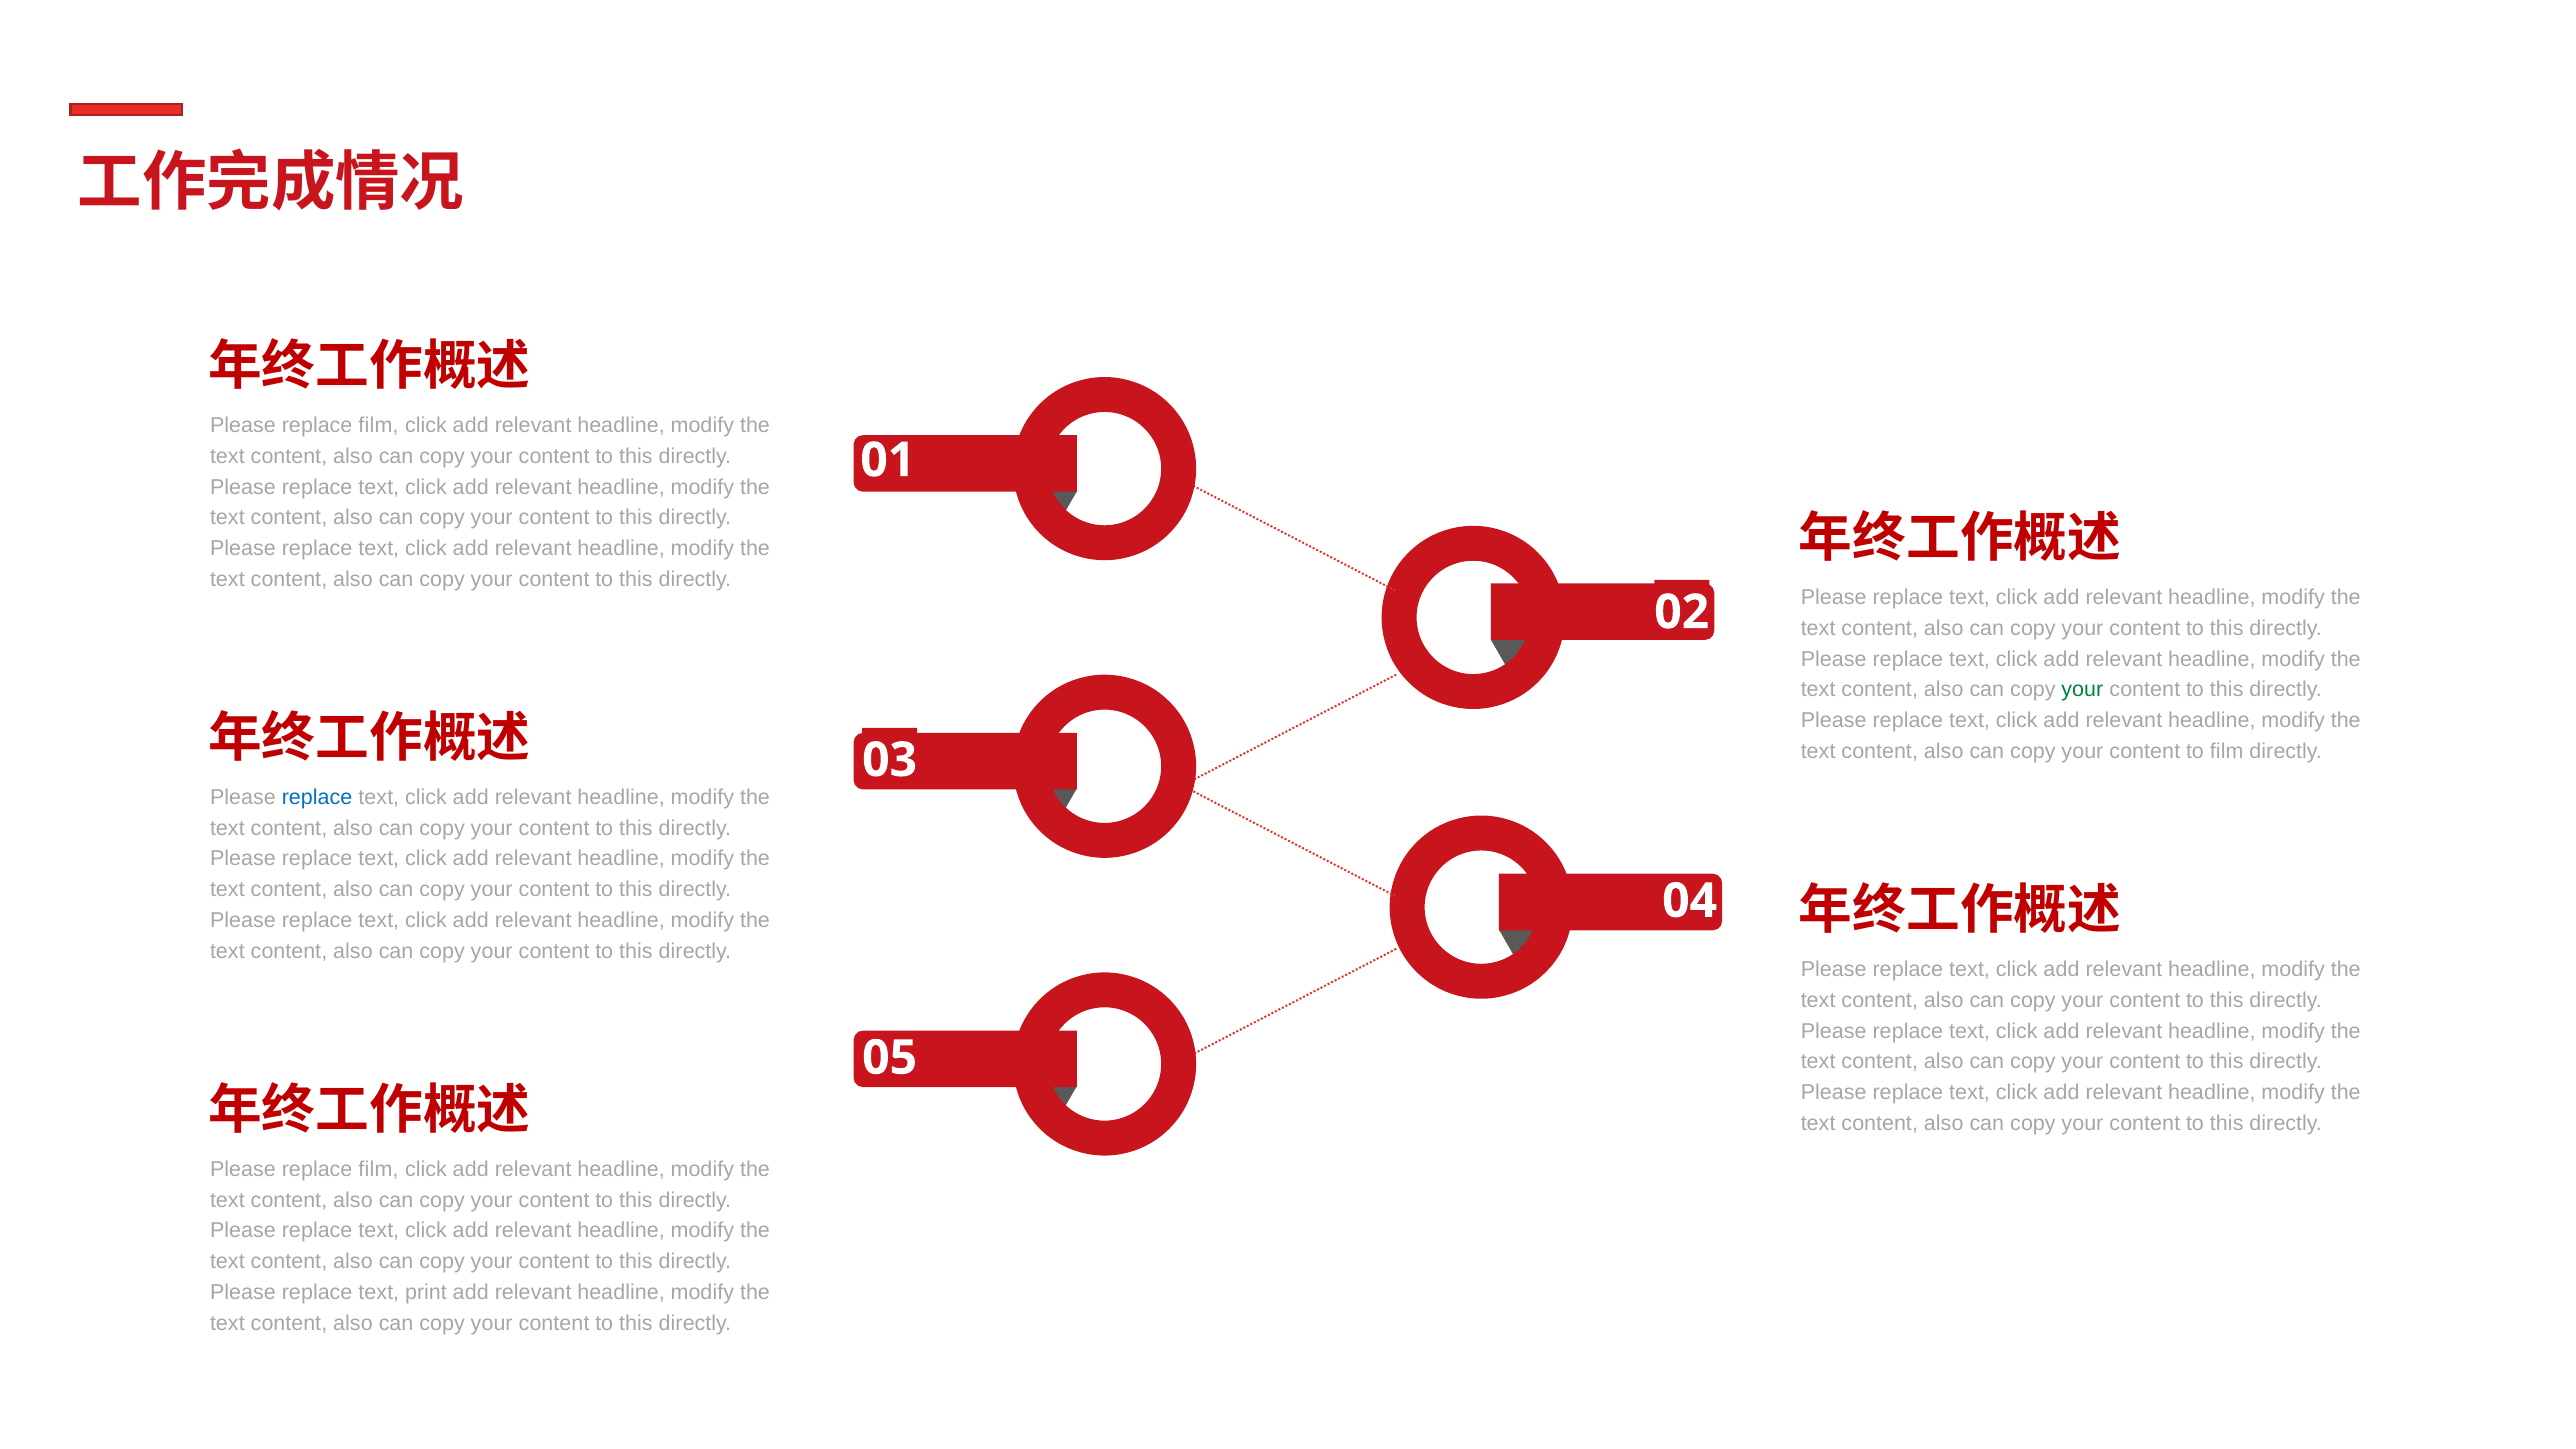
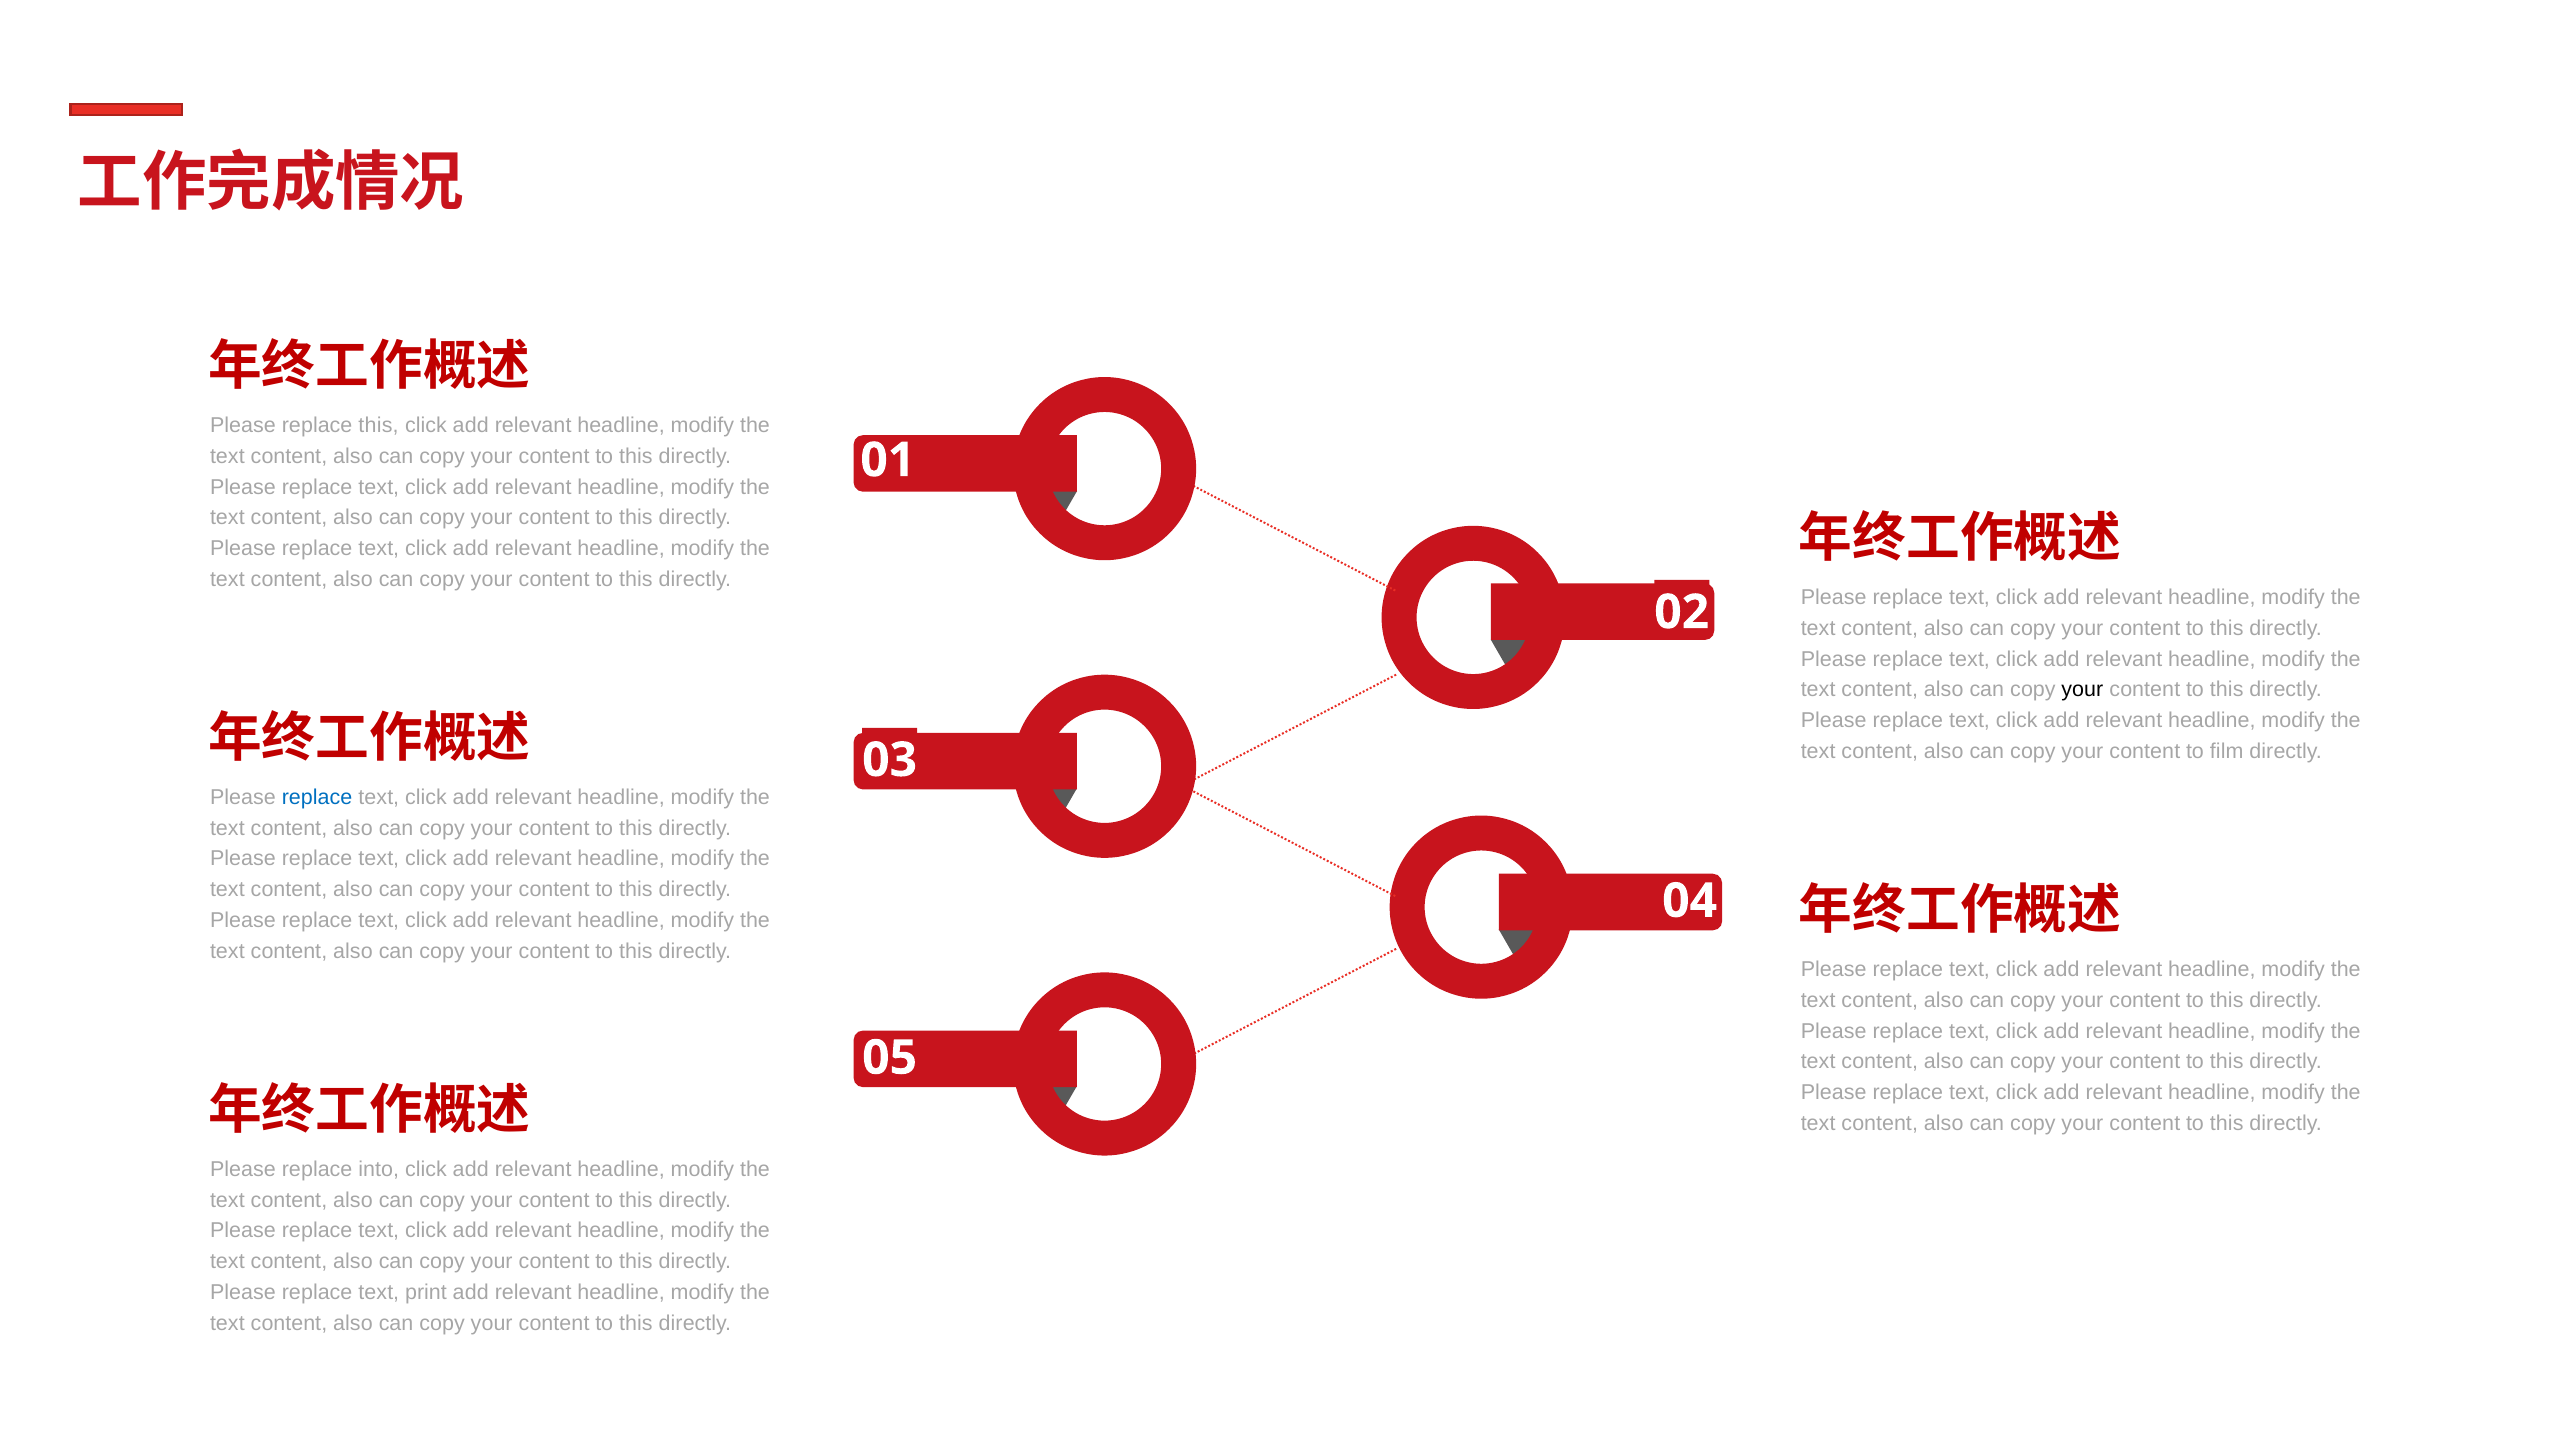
film: film -> this (379, 425)
your colour: green -> black (2082, 690)
film: film -> into (379, 1169)
